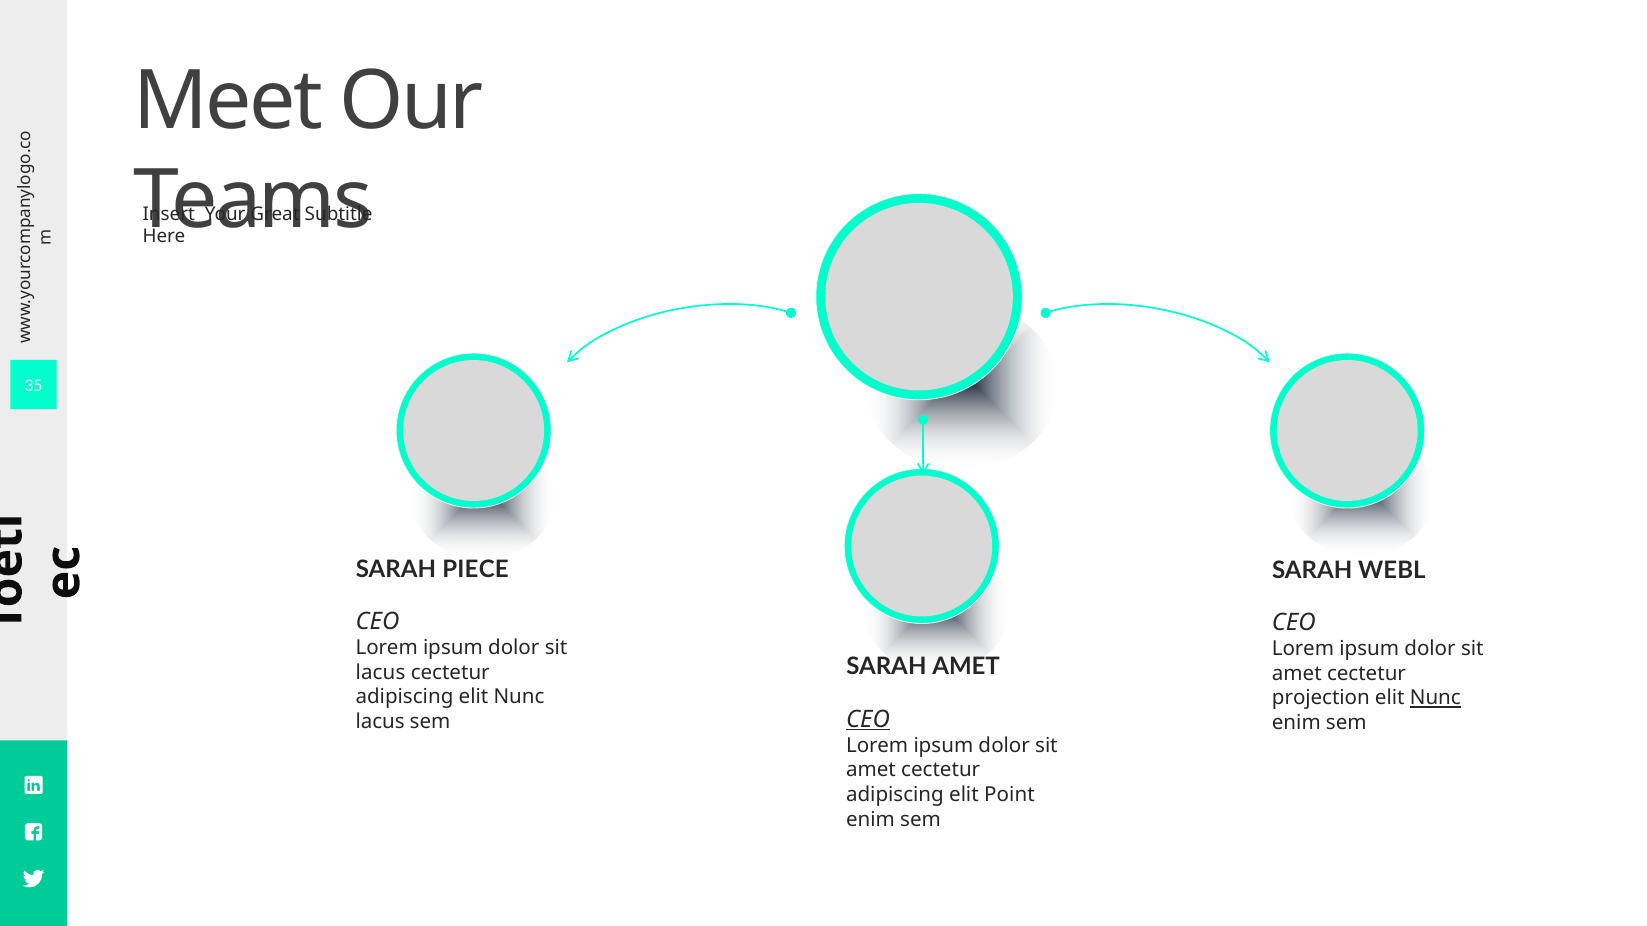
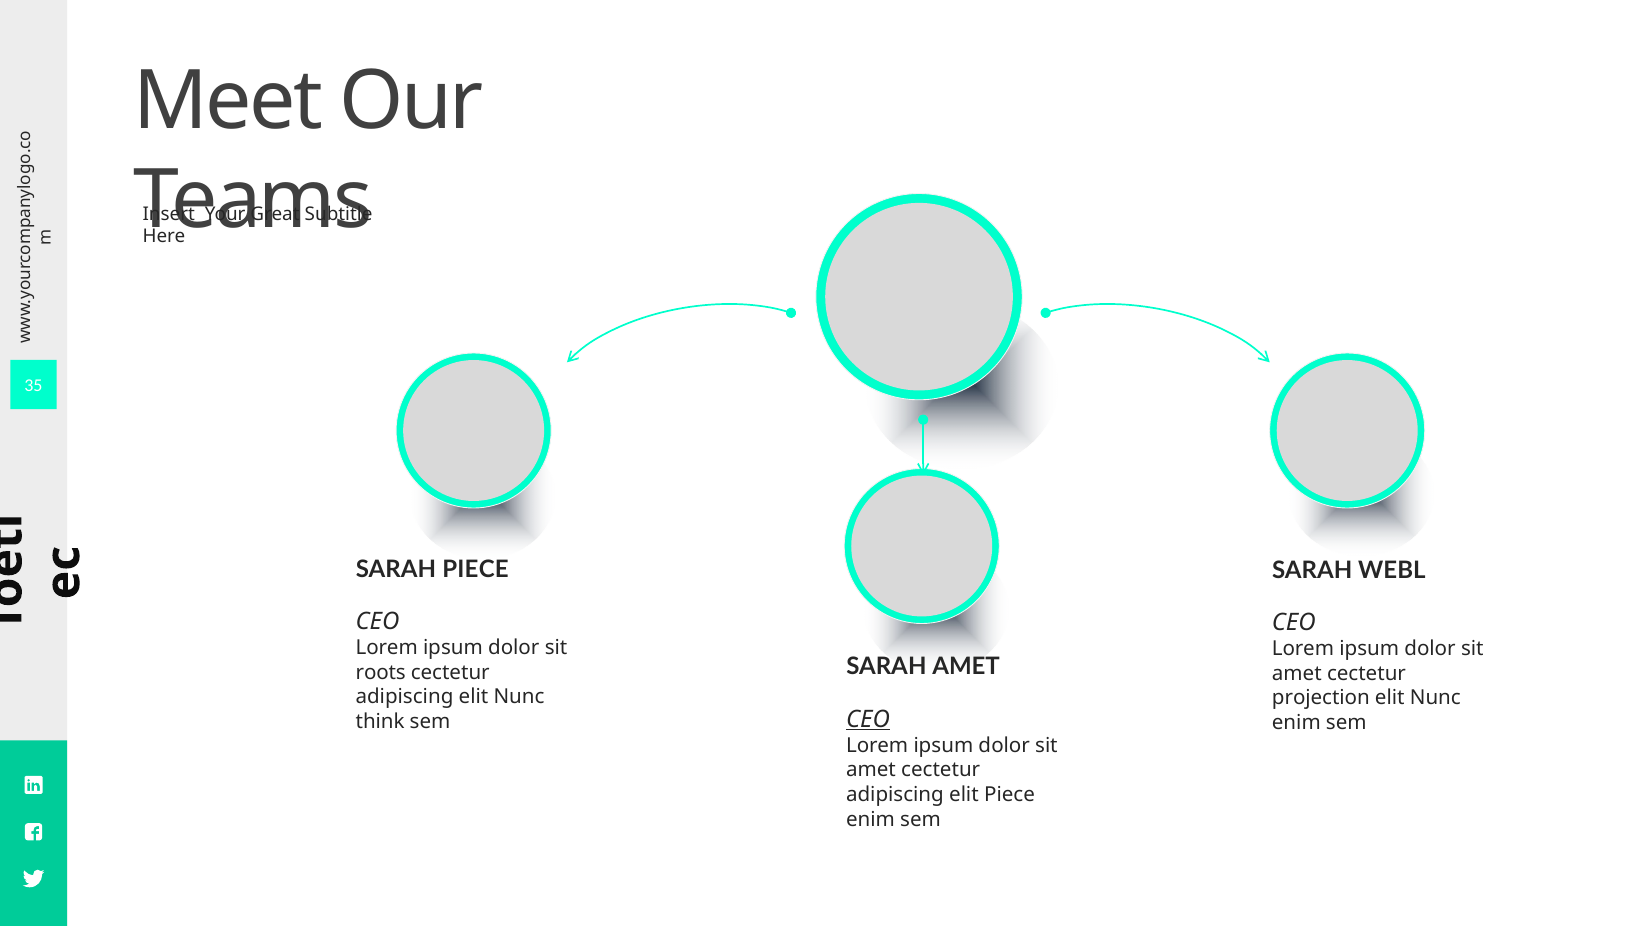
lacus: lacus -> roots (381, 673)
Nunc underline: present -> none (1435, 698)
lacus: lacus -> think (380, 722)
elit Point: Point -> Piece (1010, 795)
